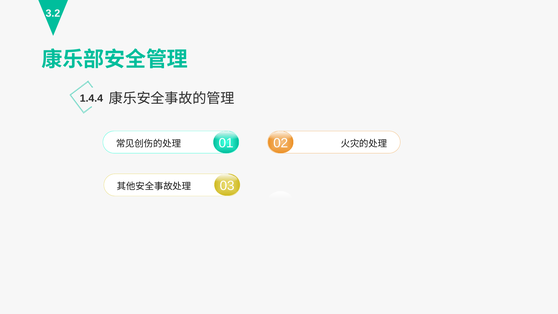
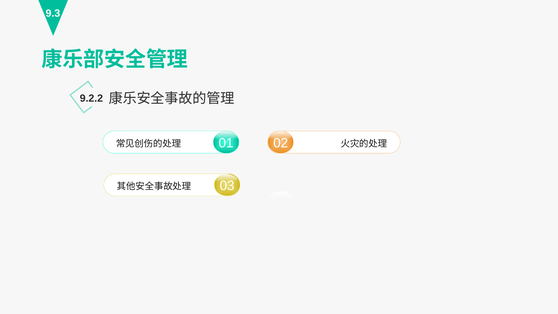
3.2: 3.2 -> 9.3 (53, 13)
1.4.4: 1.4.4 -> 9.2.2 (91, 98)
